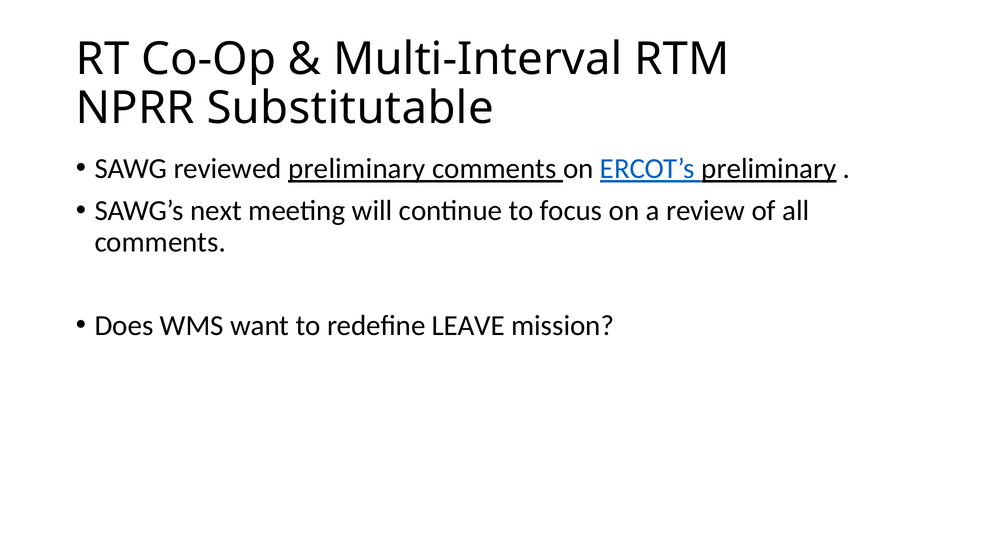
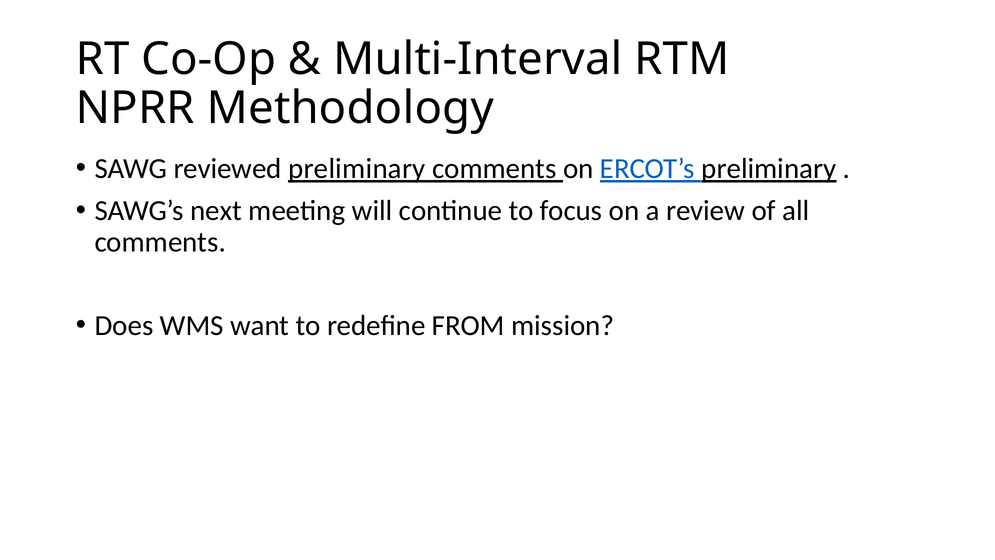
Substitutable: Substitutable -> Methodology (350, 108)
LEAVE: LEAVE -> FROM (468, 325)
